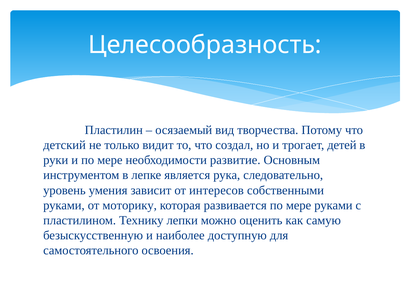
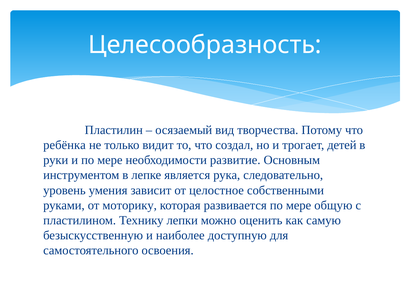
детский: детский -> ребёнка (64, 145)
интересов: интересов -> целостное (216, 191)
мере руками: руками -> общую (333, 206)
